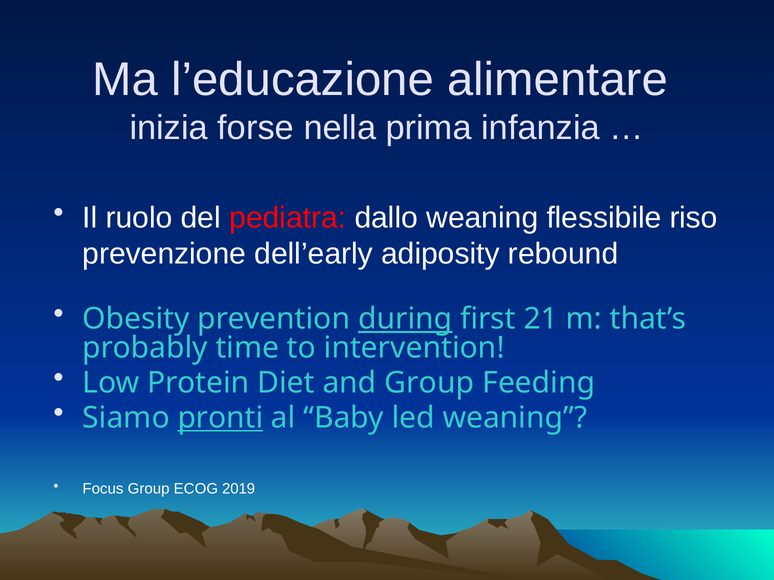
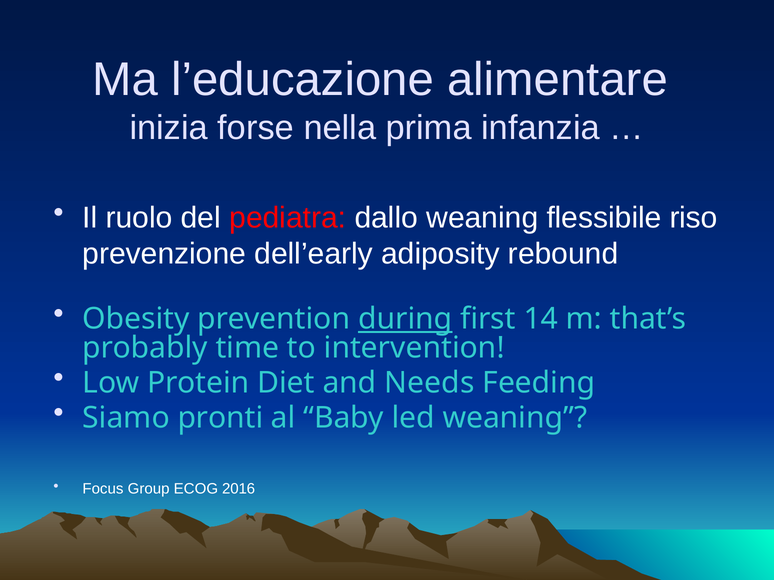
21: 21 -> 14 (541, 319)
and Group: Group -> Needs (429, 383)
pronti underline: present -> none (220, 418)
2019: 2019 -> 2016 (239, 489)
